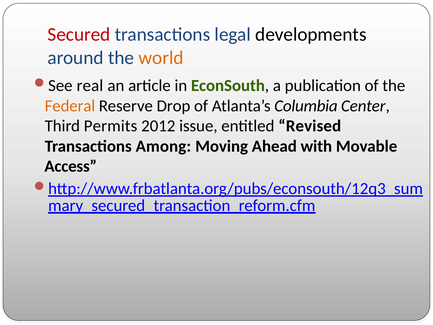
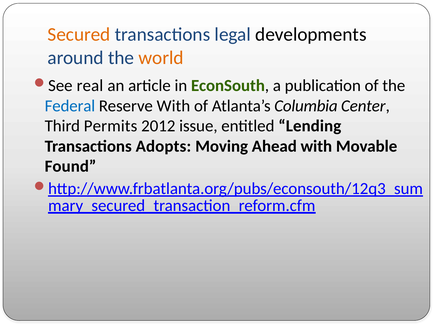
Secured colour: red -> orange (79, 35)
Federal colour: orange -> blue (70, 106)
Reserve Drop: Drop -> With (173, 106)
Revised: Revised -> Lending (310, 126)
Among: Among -> Adopts (163, 146)
Access: Access -> Found (71, 166)
